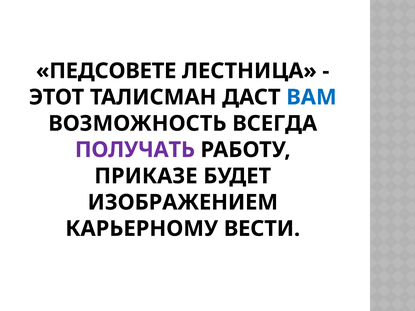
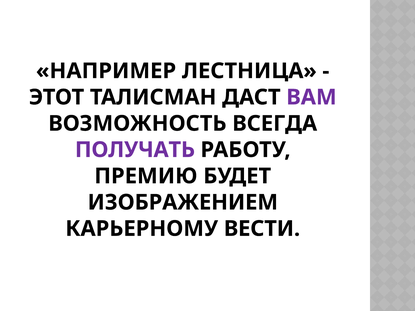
ПЕДСОВЕТЕ: ПЕДСОВЕТЕ -> НАПРИМЕР (106, 71)
ВАМ colour: blue -> purple (311, 97)
ПРИКАЗЕ: ПРИКАЗЕ -> ПРЕМИЮ (146, 176)
